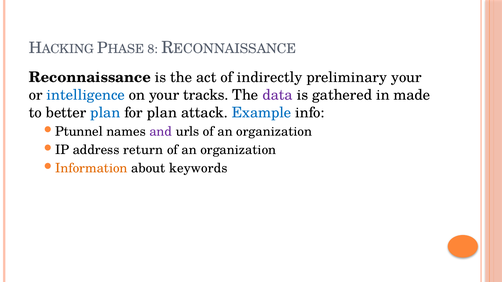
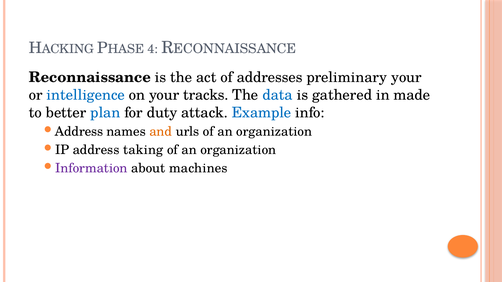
8: 8 -> 4 (153, 49)
indirectly: indirectly -> addresses (270, 78)
data colour: purple -> blue (278, 95)
for plan: plan -> duty (162, 113)
Ptunnel: Ptunnel -> Address (79, 132)
and colour: purple -> orange (161, 132)
return: return -> taking (143, 150)
Information colour: orange -> purple (91, 168)
keywords: keywords -> machines (198, 168)
